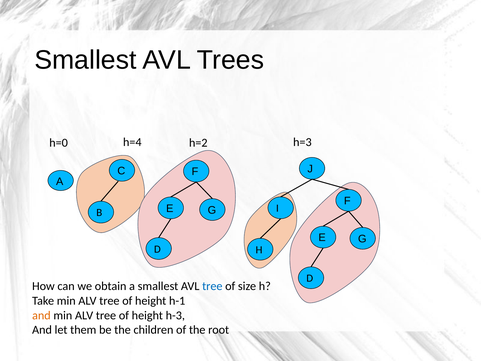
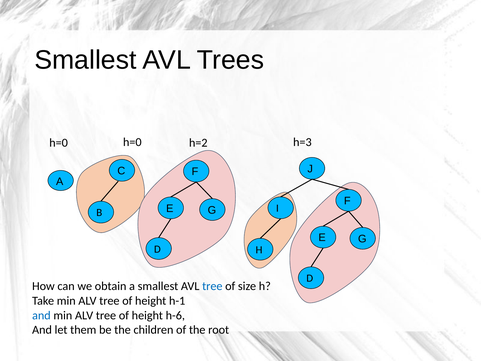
h=0 h=4: h=4 -> h=0 (132, 142)
and colour: orange -> blue (41, 315)
h-3: h-3 -> h-6 (175, 315)
